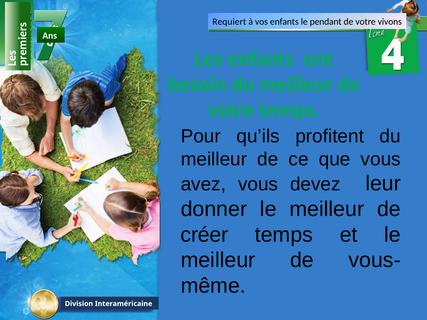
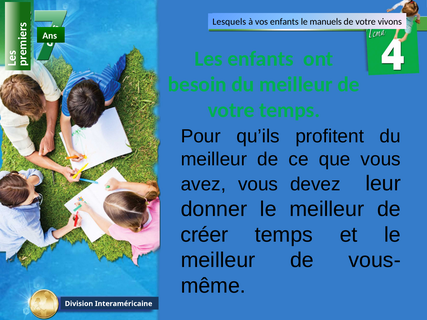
Requiert: Requiert -> Lesquels (229, 22)
pendant: pendant -> manuels (326, 22)
